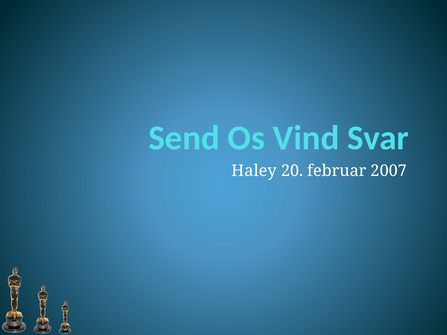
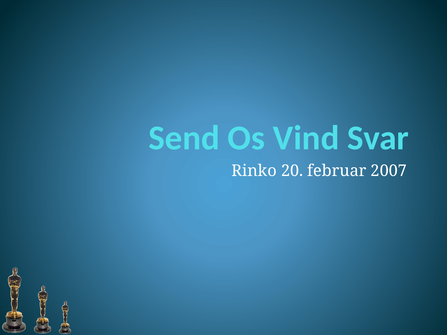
Haley: Haley -> Rinko (254, 171)
